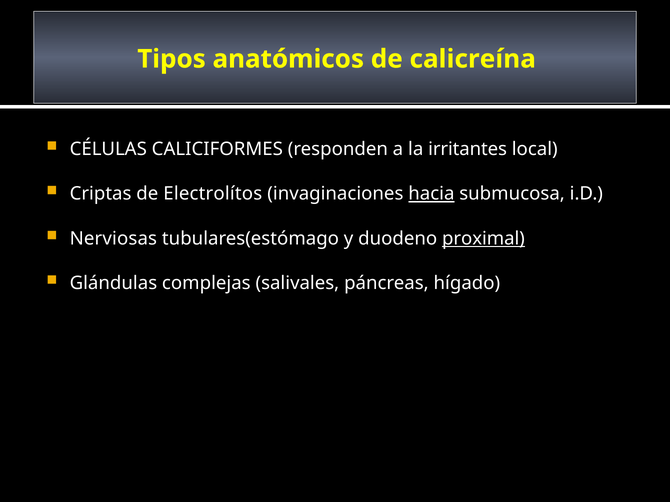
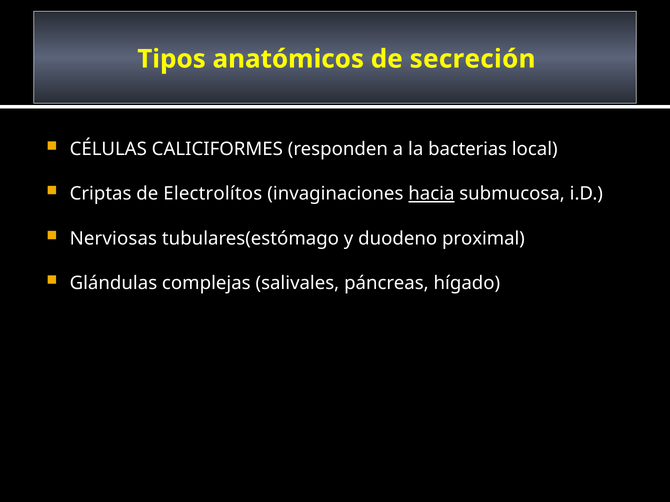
calicreína: calicreína -> secreción (473, 59)
irritantes: irritantes -> bacterias (468, 149)
proximal underline: present -> none (483, 239)
